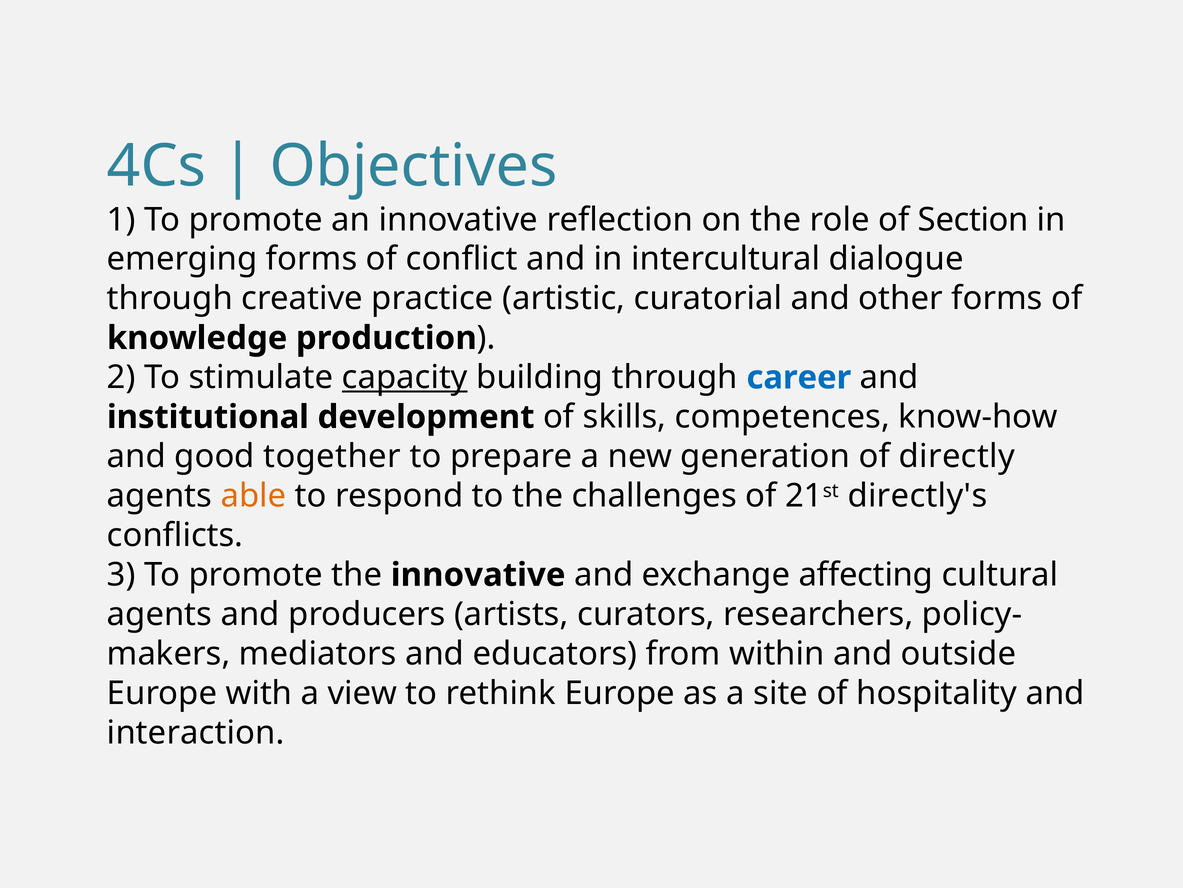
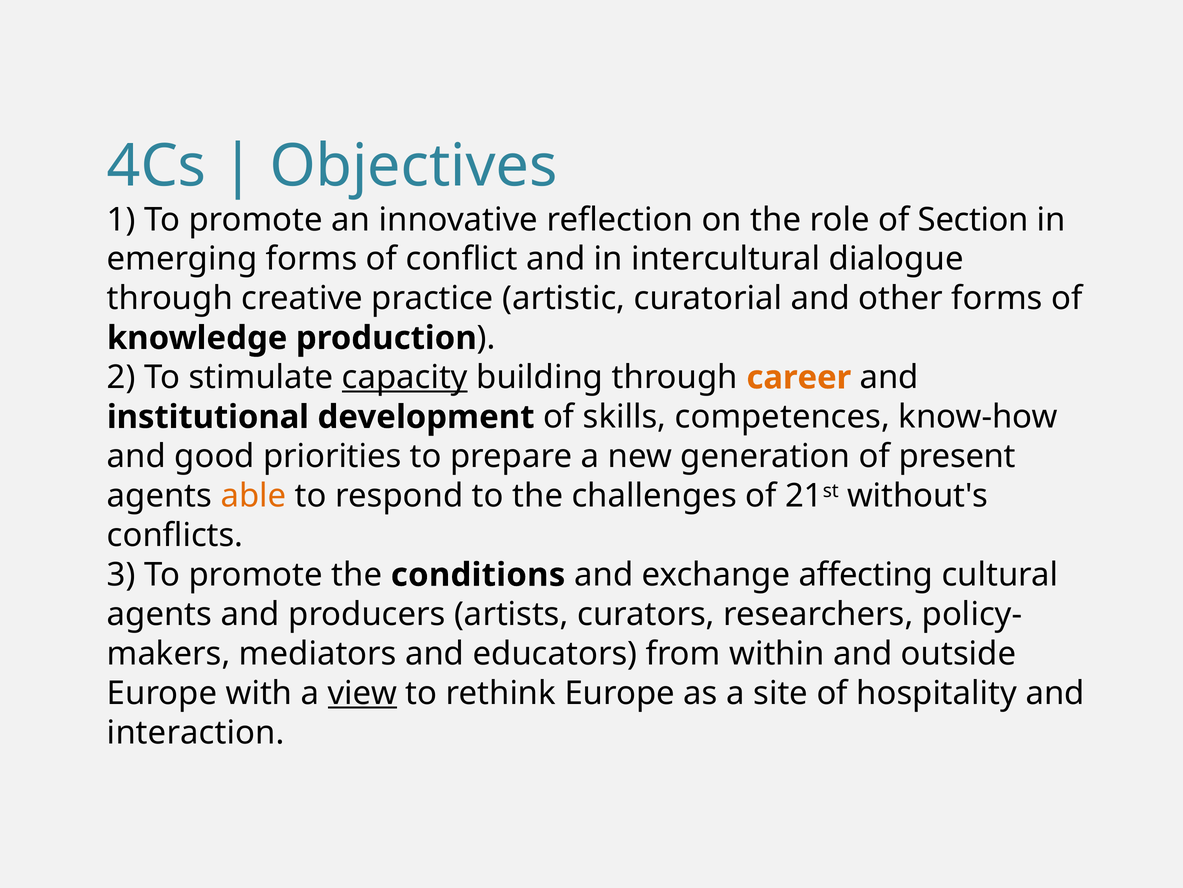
career colour: blue -> orange (799, 377)
together: together -> priorities (332, 456)
directly: directly -> present (957, 456)
directly's: directly's -> without's (918, 496)
the innovative: innovative -> conditions (478, 575)
view underline: none -> present (362, 693)
